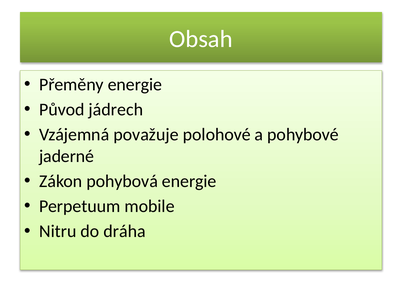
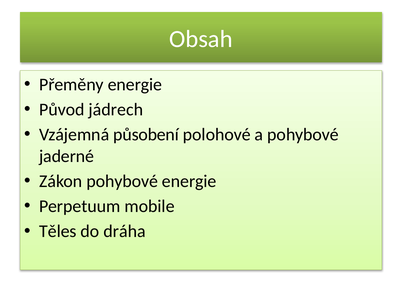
považuje: považuje -> působení (146, 134)
Zákon pohybová: pohybová -> pohybové (122, 181)
Nitru: Nitru -> Těles (58, 231)
